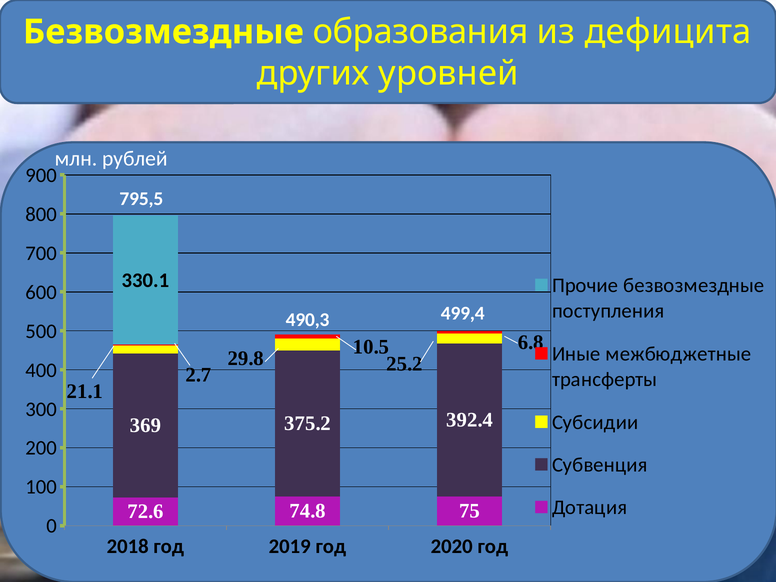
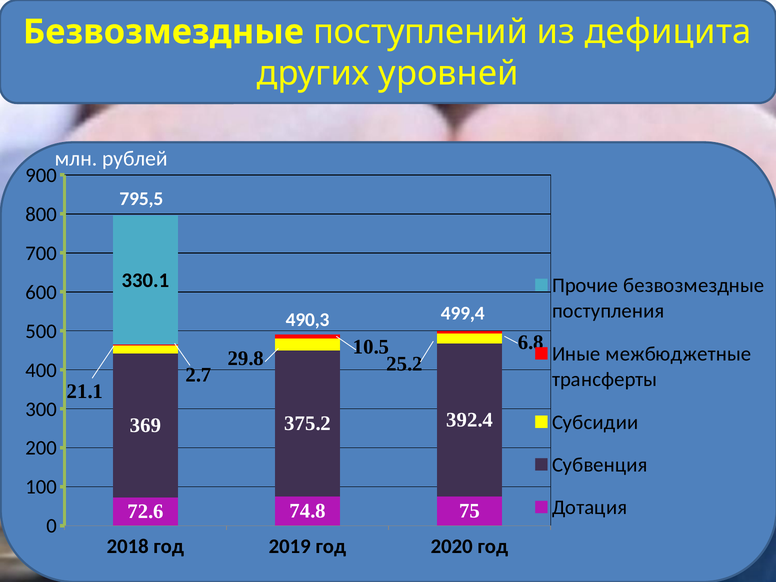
образования: образования -> поступлений (421, 32)
